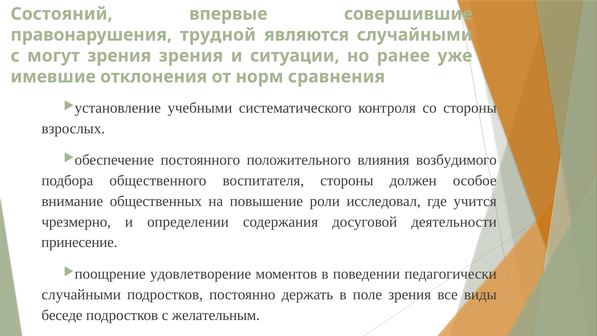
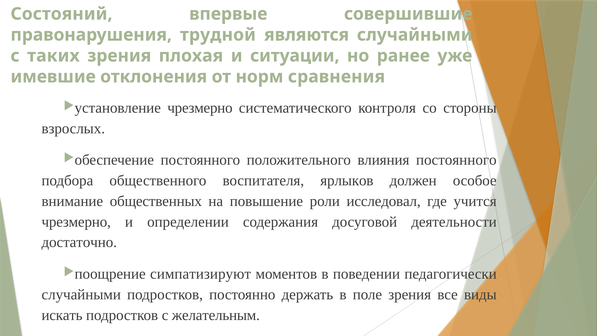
могут: могут -> таких (53, 56)
зрения зрения: зрения -> плохая (191, 56)
учебными: учебными -> чрезмерно (200, 108)
влияния возбудимого: возбудимого -> постоянного (456, 160)
воспитателя стороны: стороны -> ярлыков (347, 180)
принесение: принесение -> достаточно (79, 242)
удовлетворение: удовлетворение -> симпатизируют (201, 274)
беседе: беседе -> искать (62, 315)
